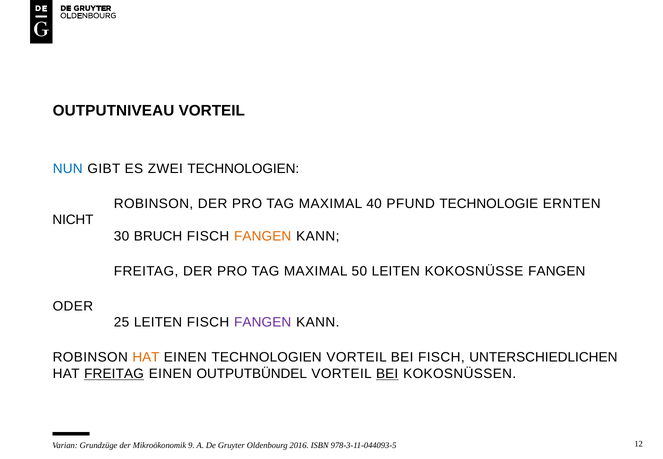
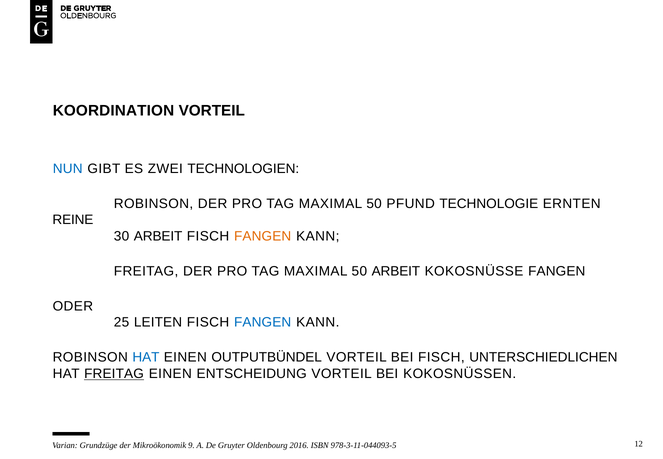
OUTPUTNIVEAU: OUTPUTNIVEAU -> KOORDINATION (113, 110)
40: 40 -> 50 (374, 204)
NICHT: NICHT -> REINE (73, 220)
30 BRUCH: BRUCH -> ARBEIT (158, 236)
50 LEITEN: LEITEN -> ARBEIT (396, 271)
FANGEN colour: purple -> blue (263, 322)
HAT colour: orange -> blue (146, 358)
EINEN TECHNOLOGIEN: TECHNOLOGIEN -> OUTPUTBÜNDEL (267, 358)
OUTPUTBÜNDEL: OUTPUTBÜNDEL -> ENTSCHEIDUNG (252, 374)
BEI underline: present -> none (387, 374)
